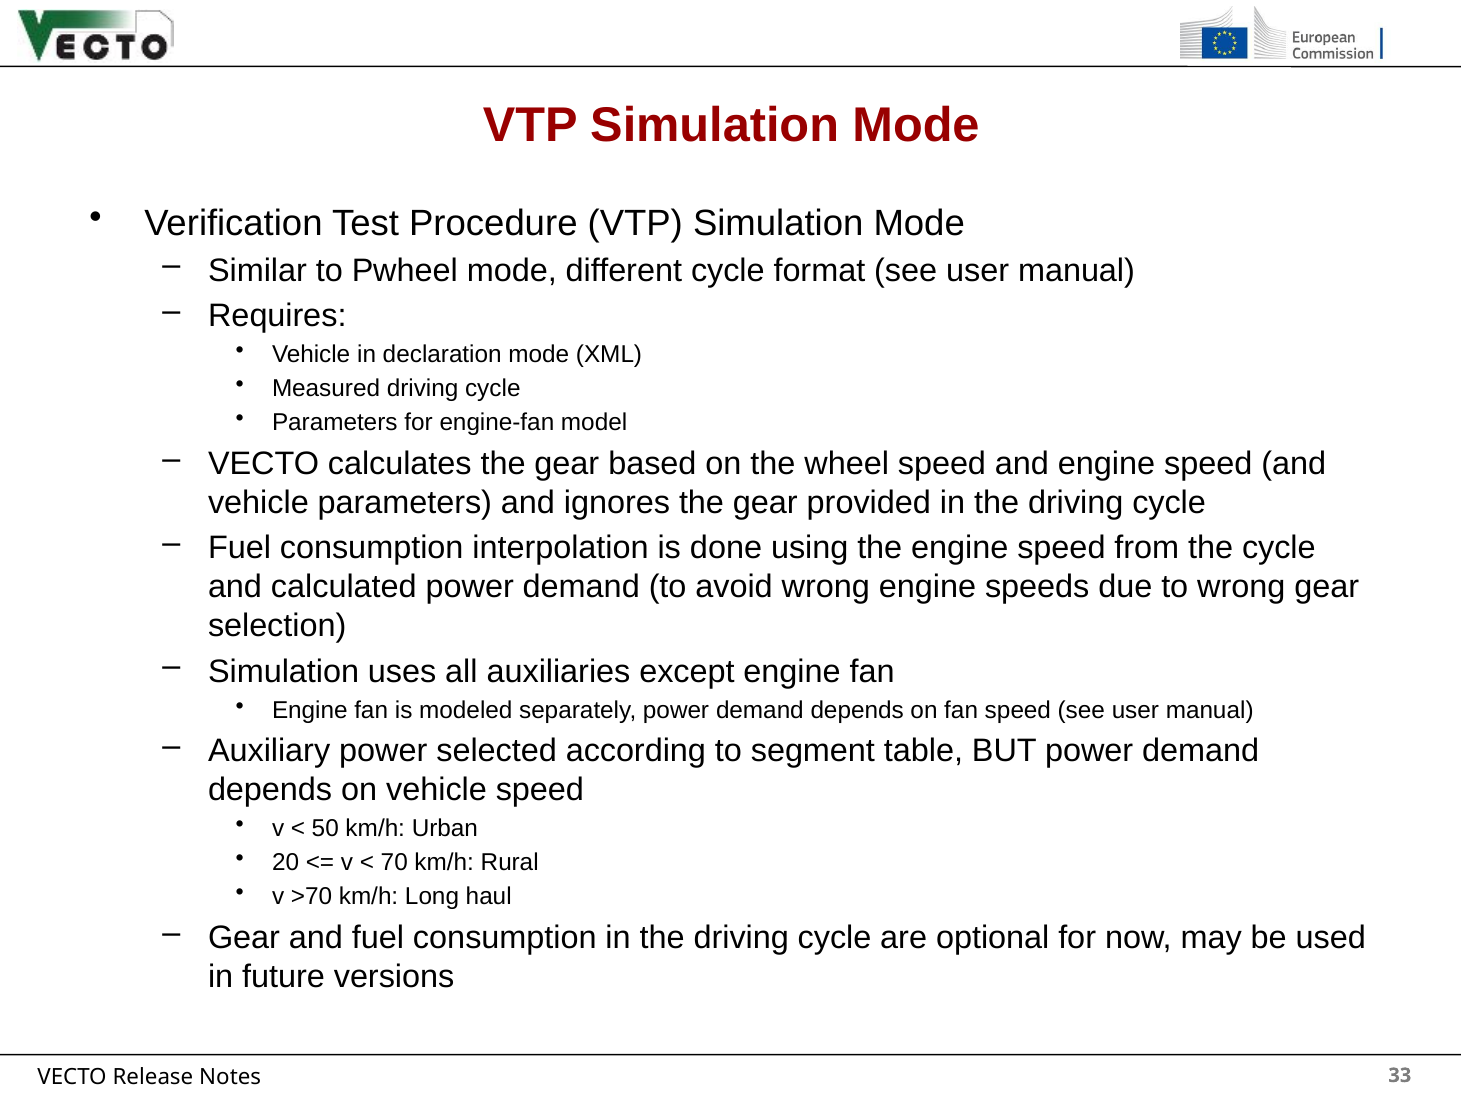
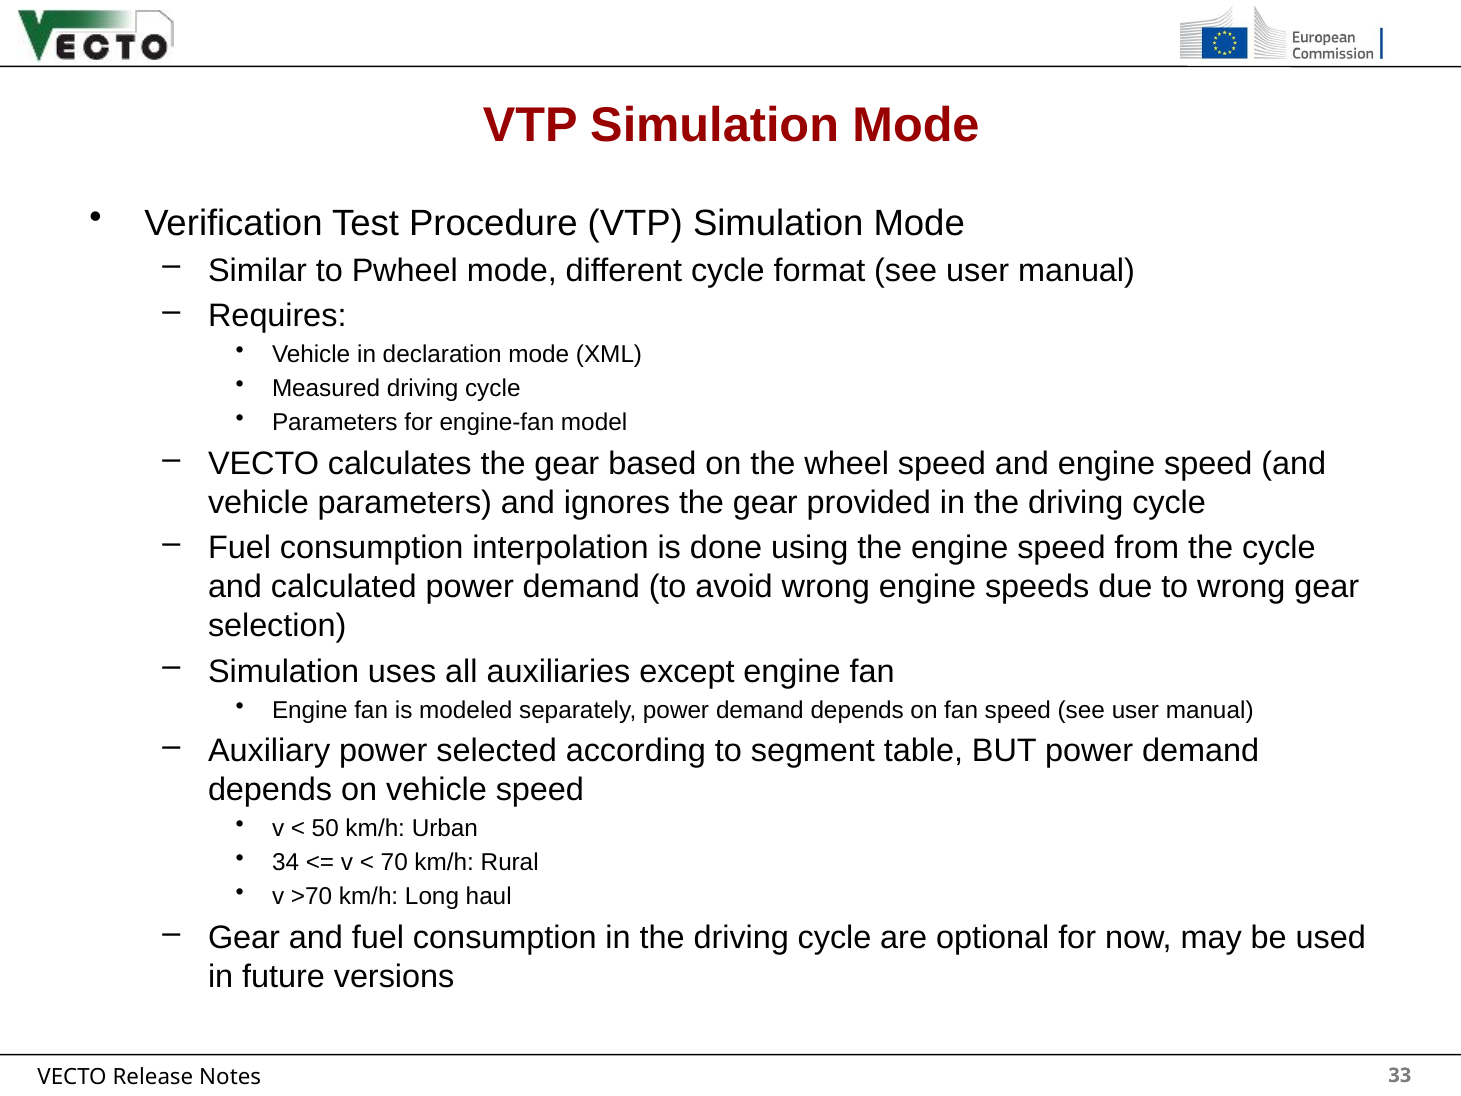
20: 20 -> 34 (286, 862)
